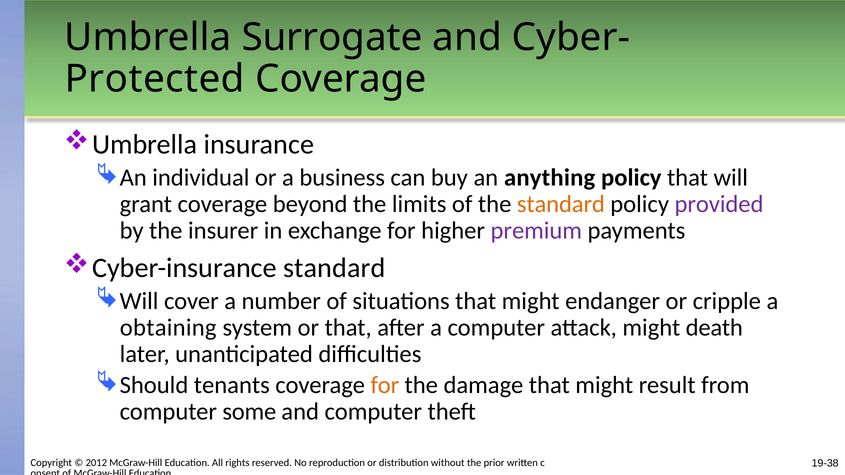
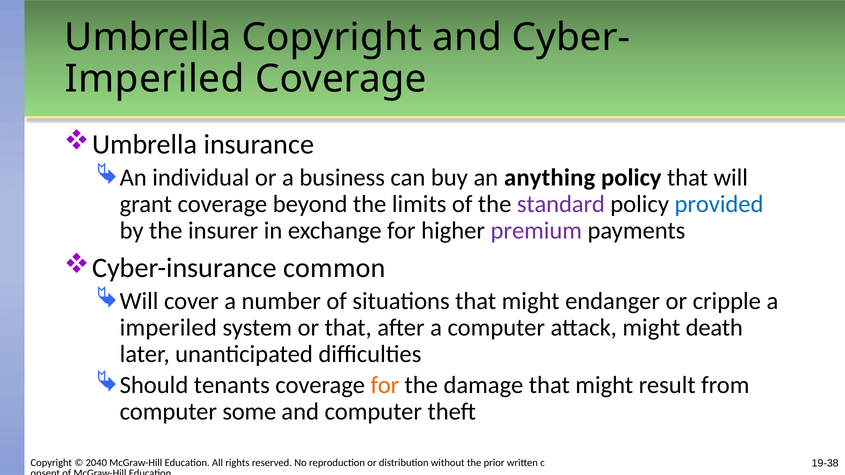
Umbrella Surrogate: Surrogate -> Copyright (332, 37)
Protected: Protected -> Imperiled (155, 79)
standard colour: orange -> purple (561, 204)
provided colour: purple -> blue (719, 204)
Cyber-insurance standard: standard -> common (334, 268)
obtaining: obtaining -> imperiled (168, 328)
2012: 2012 -> 2040 (96, 463)
